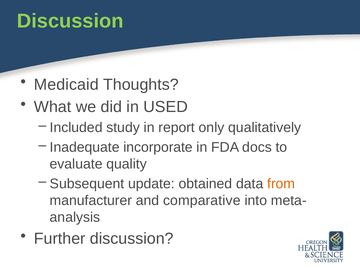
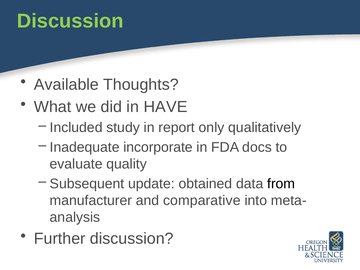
Medicaid: Medicaid -> Available (66, 85)
USED: USED -> HAVE (166, 107)
from colour: orange -> black (281, 184)
